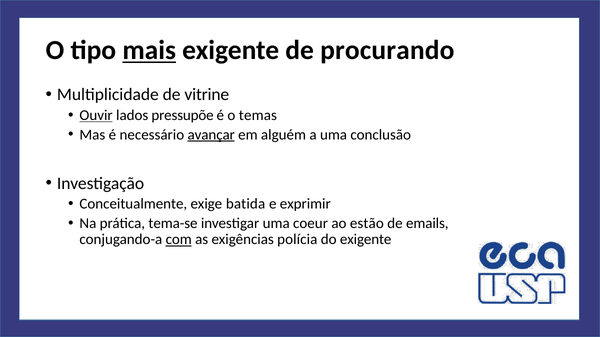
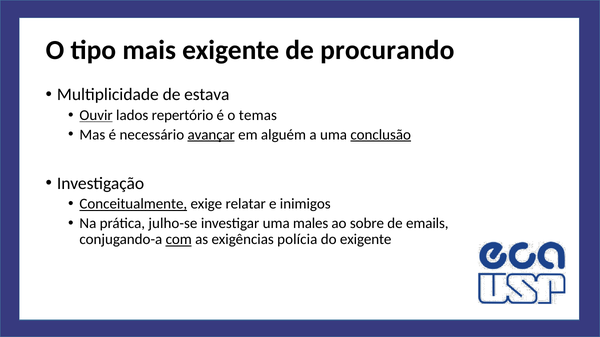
mais underline: present -> none (149, 50)
vitrine: vitrine -> estava (207, 95)
pressupõe: pressupõe -> repertório (183, 115)
conclusão underline: none -> present (381, 135)
Conceitualmente underline: none -> present (133, 204)
batida: batida -> relatar (246, 204)
exprimir: exprimir -> inimigos (305, 204)
tema-se: tema-se -> julho-se (173, 224)
coeur: coeur -> males (311, 224)
estão: estão -> sobre (367, 224)
